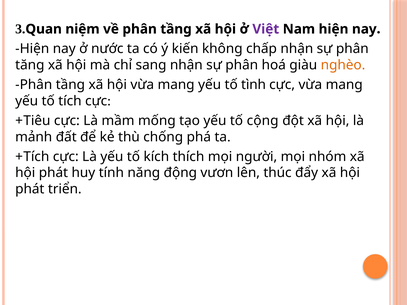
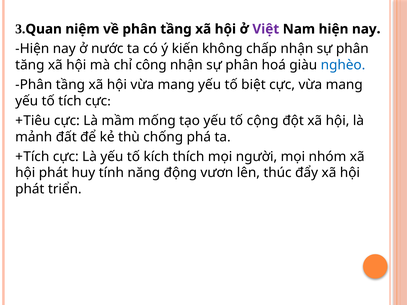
sang: sang -> công (151, 65)
nghèo colour: orange -> blue (343, 65)
tình: tình -> biệt (253, 85)
